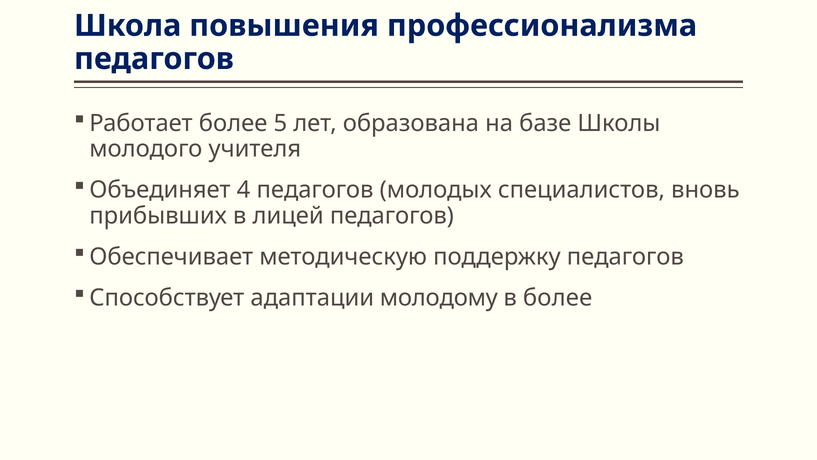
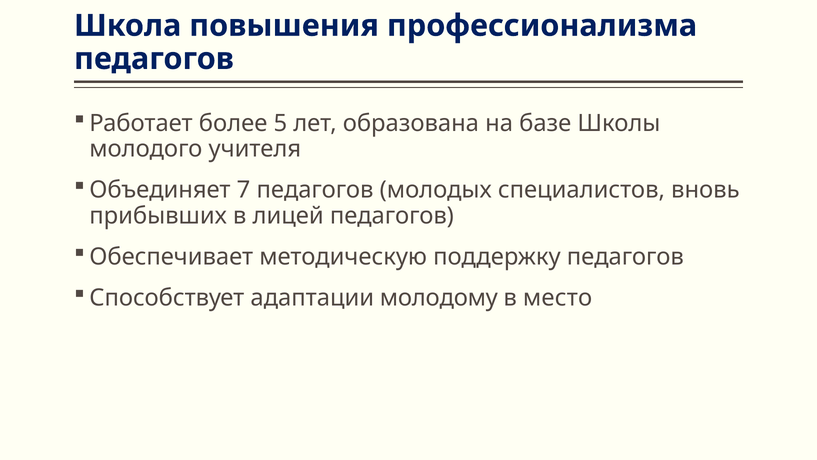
4: 4 -> 7 (244, 190)
в более: более -> место (558, 298)
